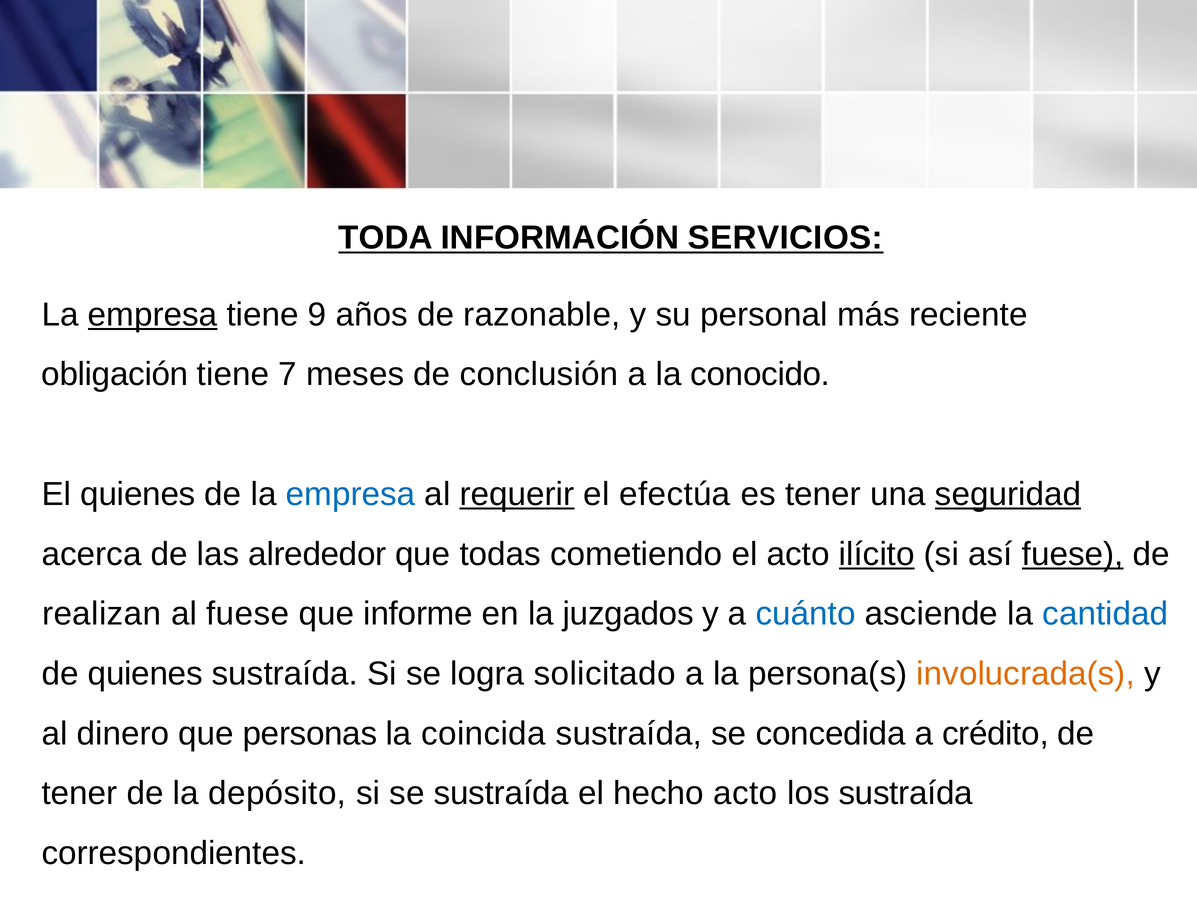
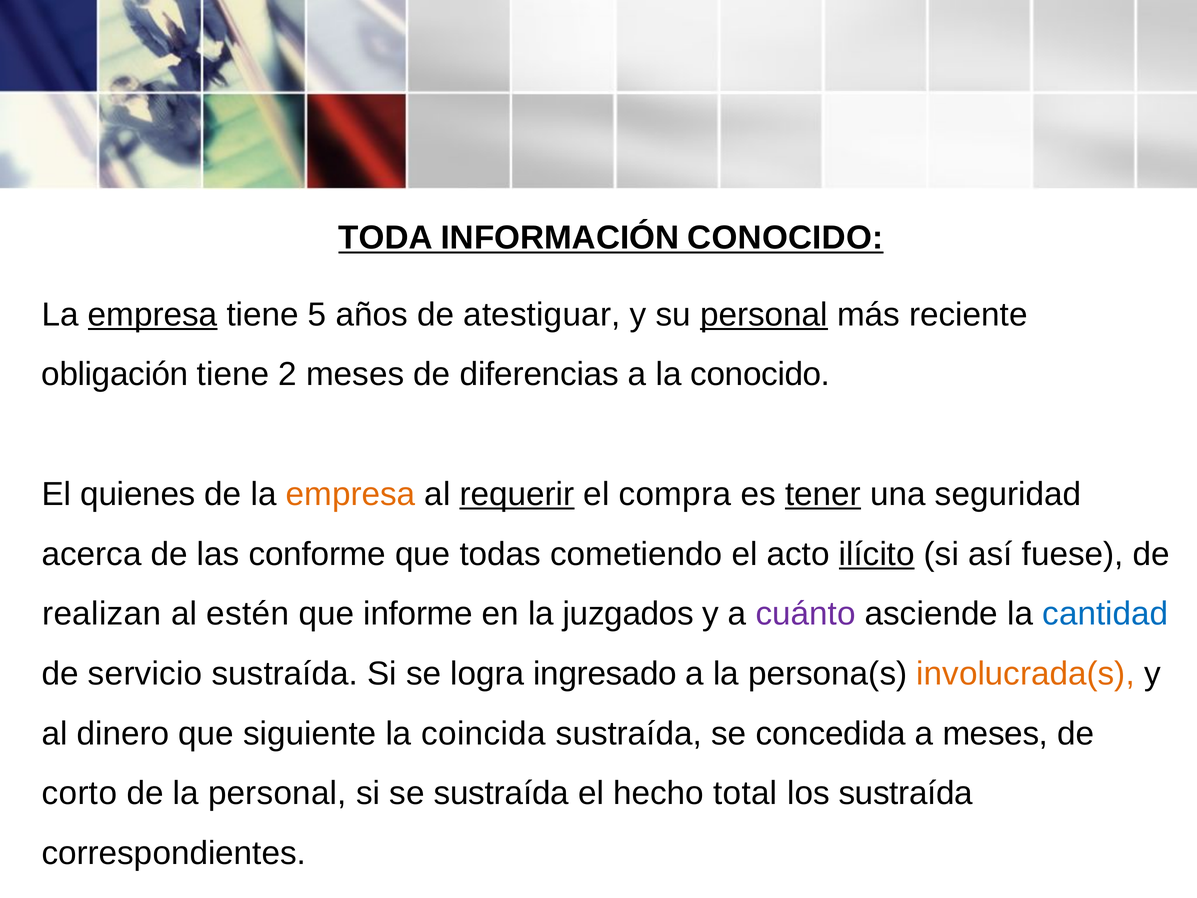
INFORMACIÓN SERVICIOS: SERVICIOS -> CONOCIDO (785, 238)
9: 9 -> 5 (317, 314)
razonable: razonable -> atestiguar (542, 314)
personal underline: none -> present (764, 314)
7: 7 -> 2 (288, 374)
conclusión: conclusión -> diferencias (539, 374)
empresa colour: blue -> orange (351, 494)
efectúa: efectúa -> compra (675, 494)
tener underline: none -> present (823, 494)
seguridad underline: present -> none (1008, 494)
alrededor: alrededor -> conforme (317, 554)
fuese underline: present -> none (1073, 554)
al fuese: fuese -> estén (248, 614)
cuánto colour: blue -> purple (806, 614)
de quienes: quienes -> servicio (145, 674)
solicitado: solicitado -> ingresado (605, 674)
personas: personas -> siguiente (310, 733)
a crédito: crédito -> meses (995, 733)
tener: tener -> corto (79, 793)
la depósito: depósito -> personal (277, 793)
hecho acto: acto -> total (745, 793)
